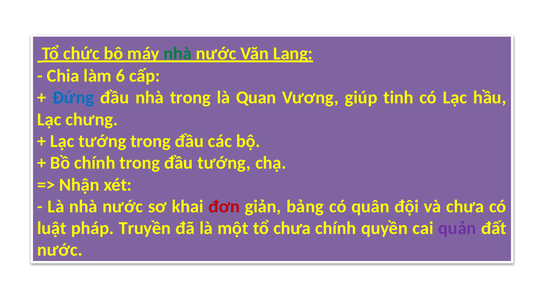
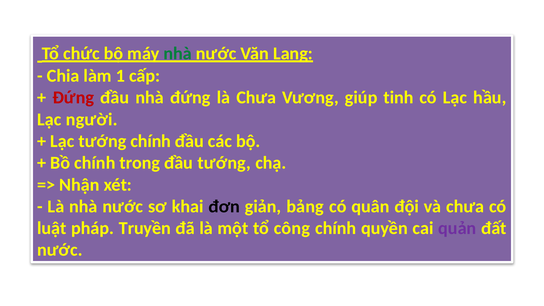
6: 6 -> 1 (120, 76)
Đứng colour: blue -> red (73, 98)
nhà trong: trong -> đứng (190, 98)
là Quan: Quan -> Chưa (256, 98)
chưng: chưng -> người (92, 119)
tướng trong: trong -> chính (151, 141)
đơn colour: red -> black (224, 206)
tổ chưa: chưa -> công (292, 228)
